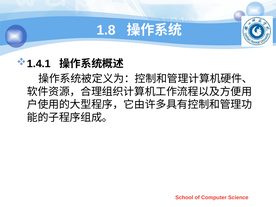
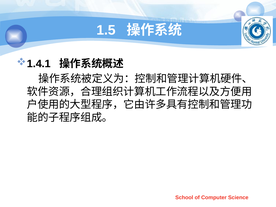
1.8: 1.8 -> 1.5 (106, 30)
